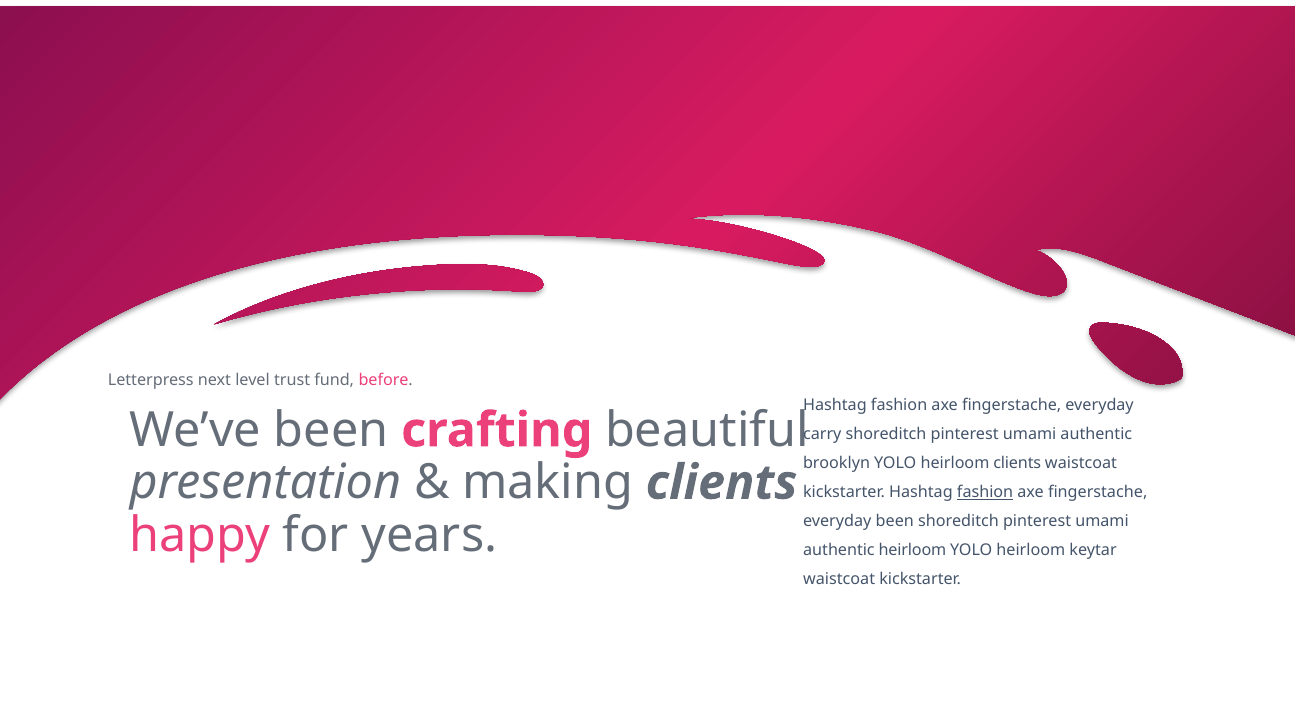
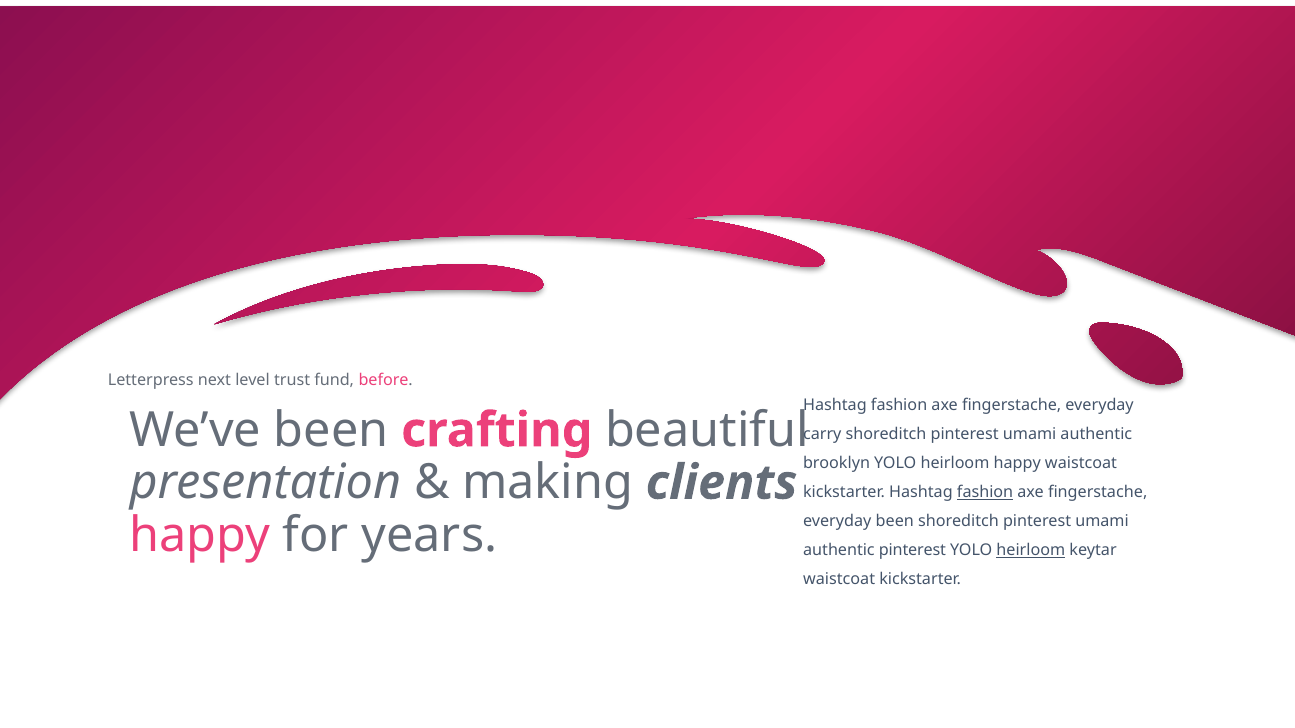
heirloom clients: clients -> happy (1017, 463)
authentic heirloom: heirloom -> pinterest (912, 551)
heirloom underline: none -> present (1031, 551)
